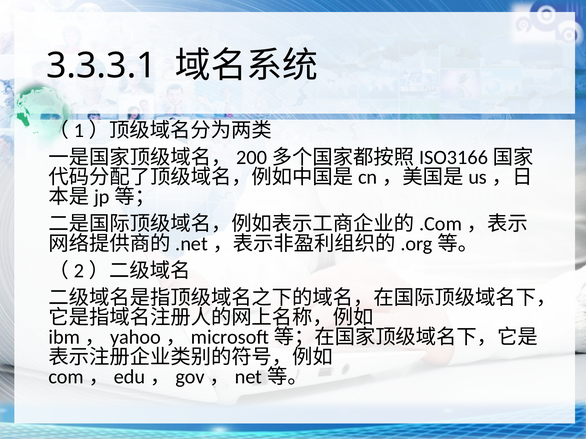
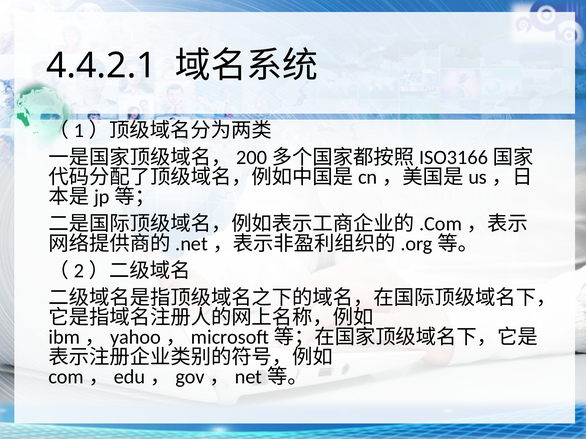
3.3.3.1: 3.3.3.1 -> 4.4.2.1 (101, 66)
